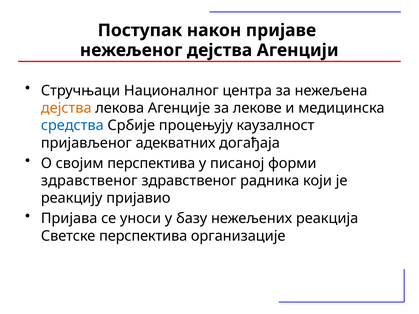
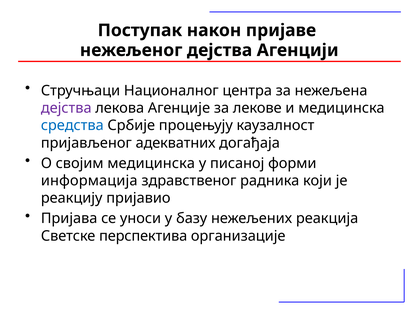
дејства colour: orange -> purple (66, 108)
својим перспектива: перспектива -> медицинска (151, 163)
здравственог: здравственог -> информација (89, 181)
